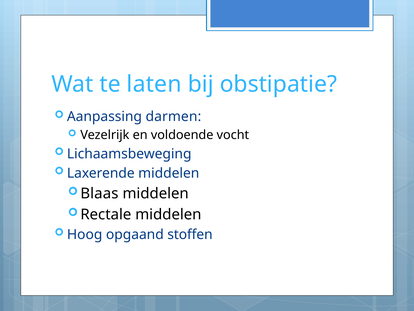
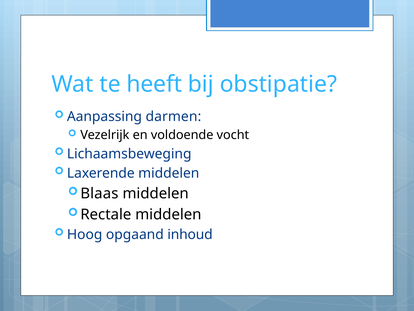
laten: laten -> heeft (154, 84)
stoffen: stoffen -> inhoud (190, 234)
